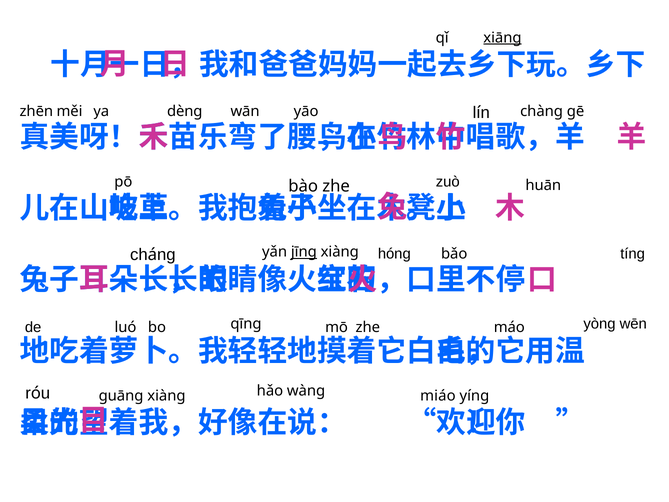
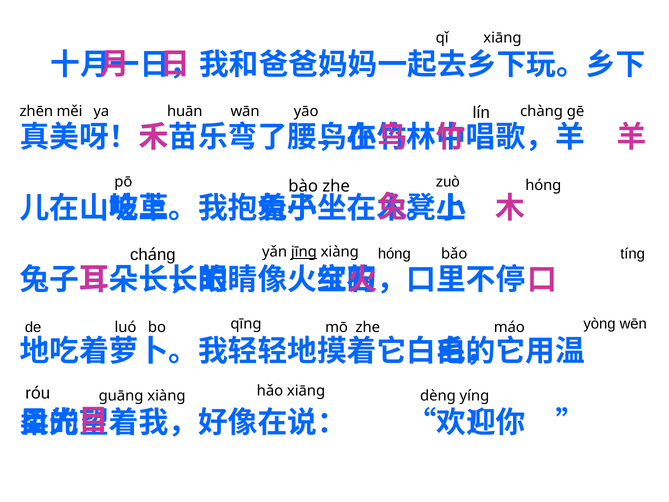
xiāng underline: present -> none (502, 38)
dèng: dèng -> huān (185, 111)
zhe huān: huān -> hóng (543, 185)
hǎo wàng: wàng -> xiāng (306, 391)
miáo: miáo -> dèng (438, 396)
